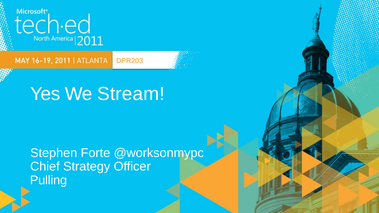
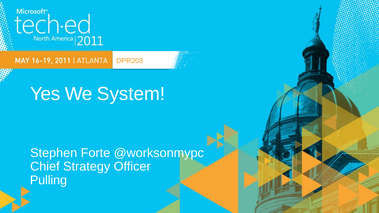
Stream: Stream -> System (131, 94)
